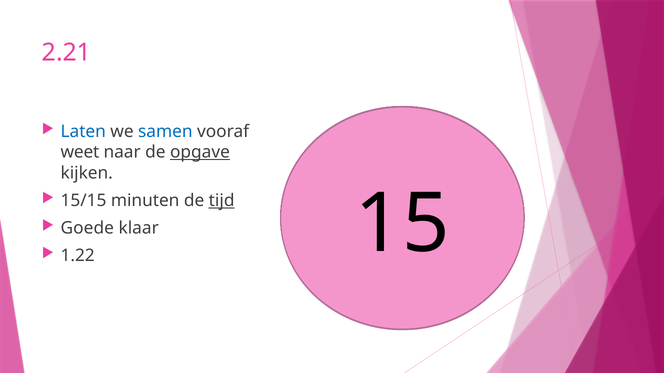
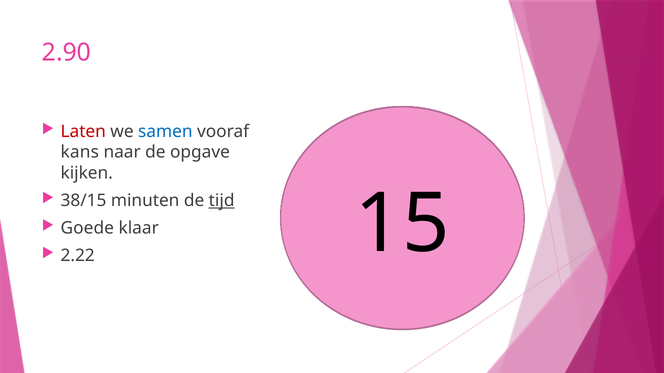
2.21: 2.21 -> 2.90 (67, 52)
Laten colour: blue -> red (83, 132)
weet: weet -> kans (80, 152)
opgave underline: present -> none (200, 152)
15/15: 15/15 -> 38/15 (83, 201)
1.22: 1.22 -> 2.22 (78, 256)
